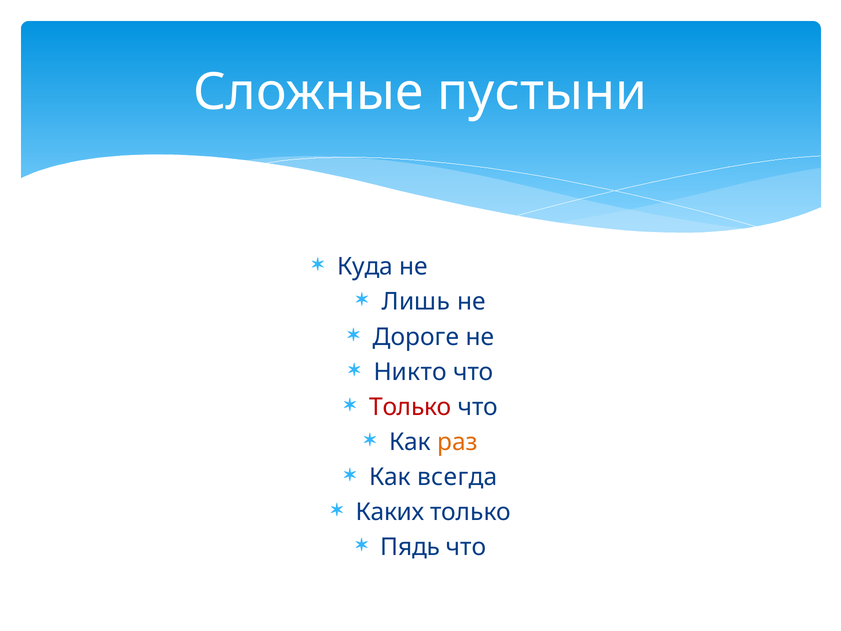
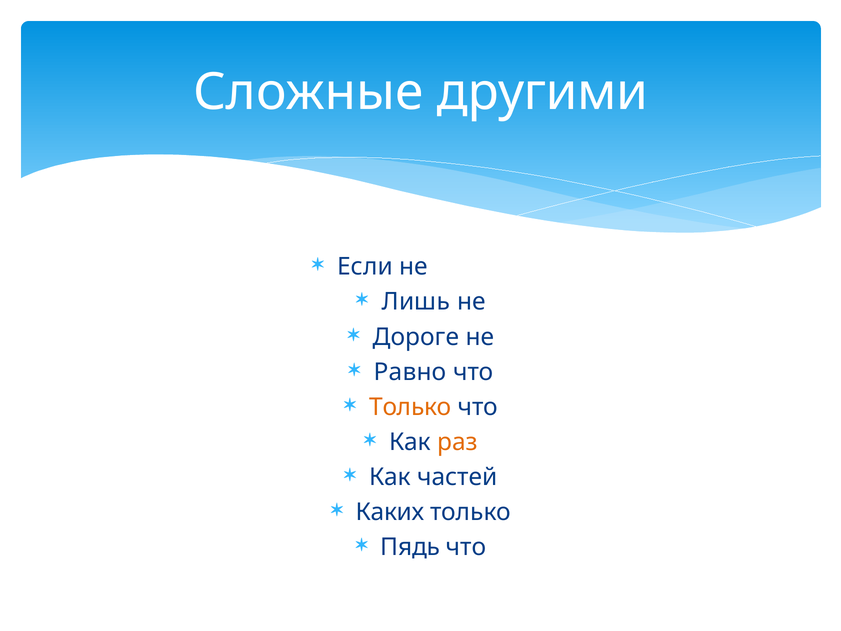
пустыни: пустыни -> другими (543, 92)
Куда: Куда -> Если (365, 267)
Никто: Никто -> Равно (410, 372)
Только colour: red -> orange (410, 407)
всегда: всегда -> частей (457, 477)
